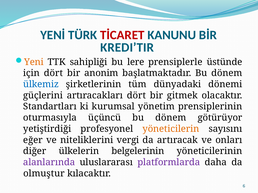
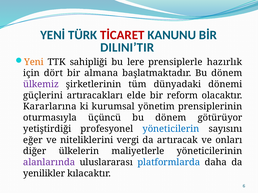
KREDI’TIR: KREDI’TIR -> DILINI’TIR (127, 48)
üstünde: üstünde -> hazırlık (224, 62)
anonim: anonim -> almana (101, 73)
ülkemiz colour: blue -> purple (41, 84)
artıracakları dört: dört -> elde (136, 96)
gitmek: gitmek -> reform (182, 96)
Standartları: Standartları -> Kararlarına (50, 107)
yöneticilerin colour: orange -> blue (171, 129)
belgelerinin: belgelerinin -> maliyetlerle (138, 152)
platformlarda colour: purple -> blue (169, 163)
olmuştur: olmuştur -> yenilikler (44, 174)
